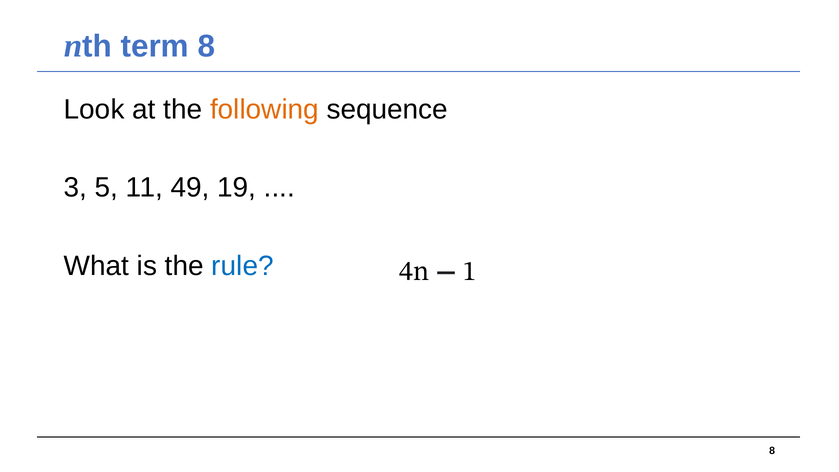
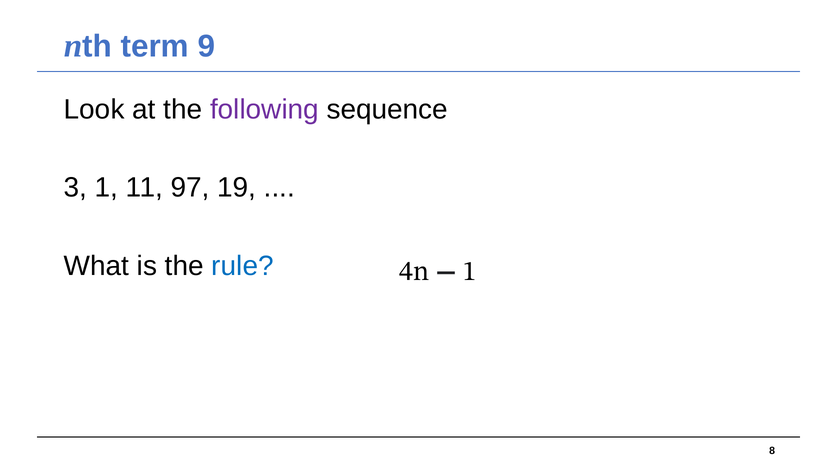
term 8: 8 -> 9 (206, 47)
following colour: orange -> purple (264, 109)
3 5: 5 -> 1 (107, 188)
49: 49 -> 97 (190, 188)
